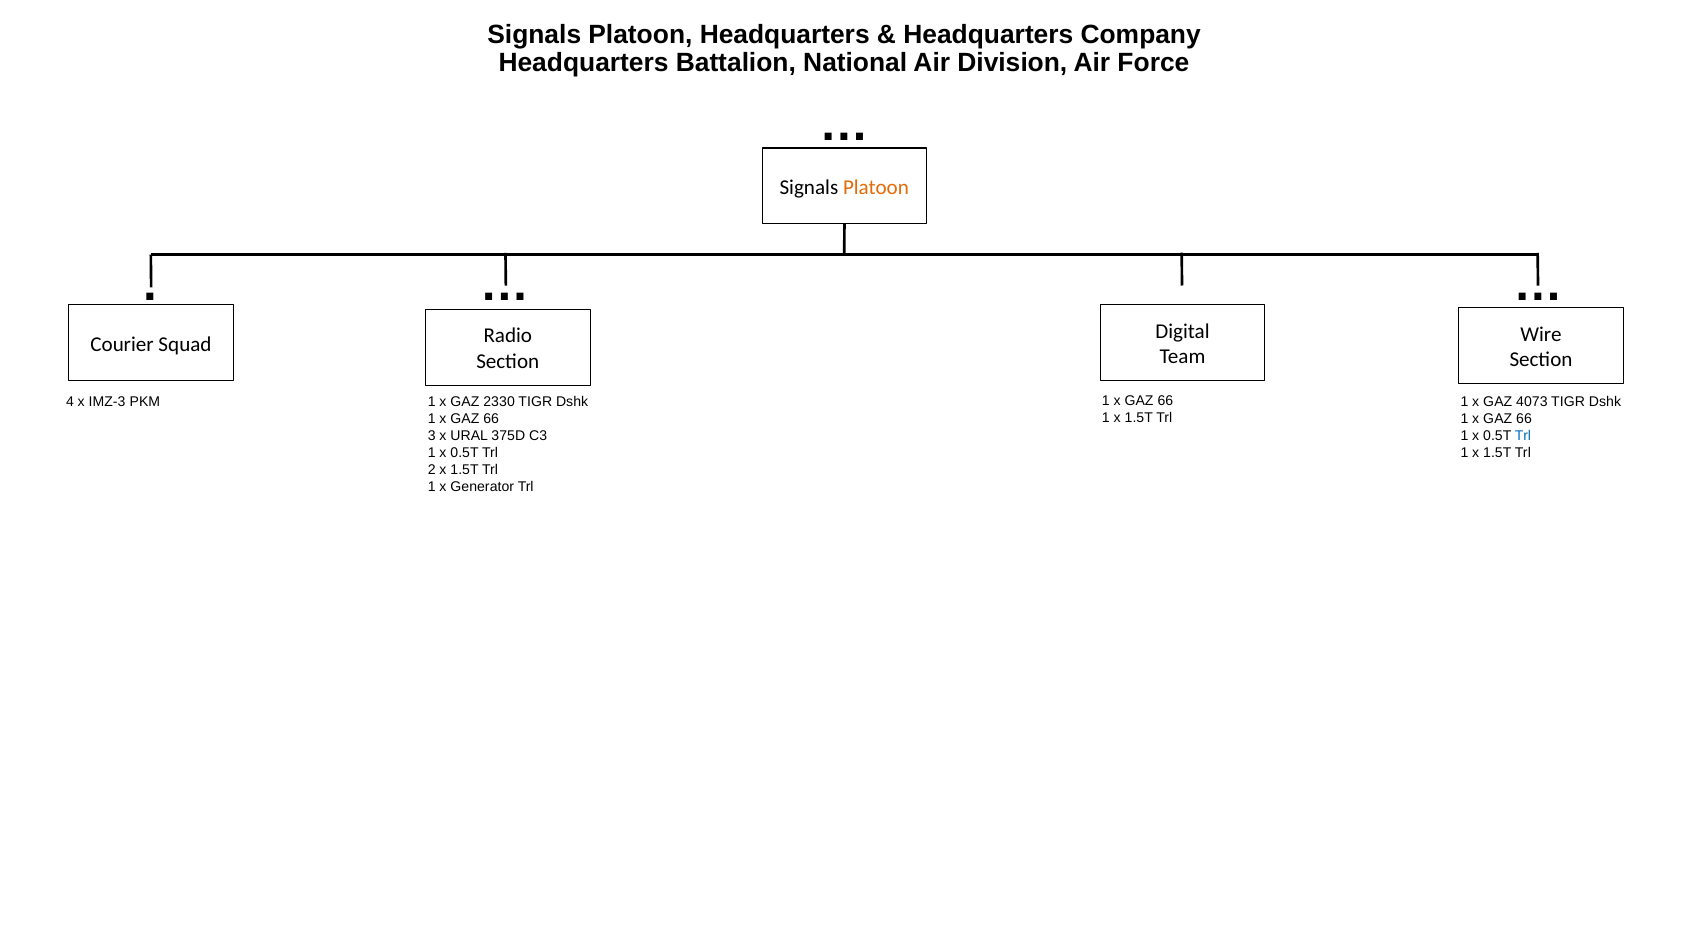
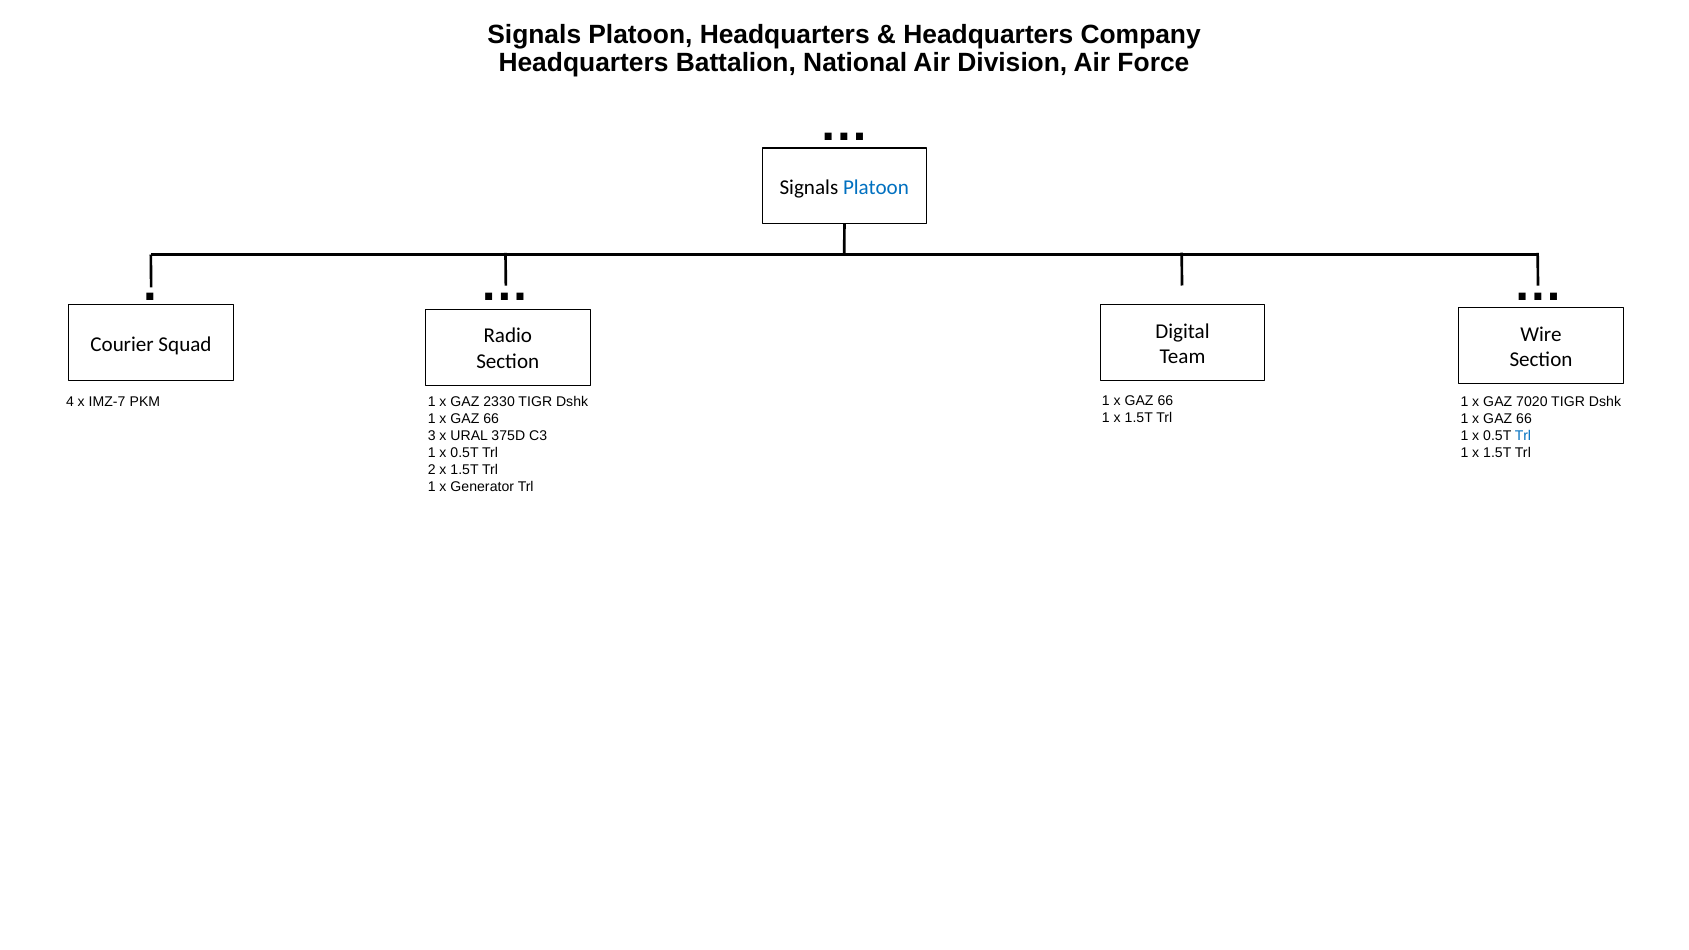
Platoon colour: orange -> blue (876, 187)
IMZ-3: IMZ-3 -> IMZ-7 (107, 402)
4073: 4073 -> 7020 (1532, 402)
